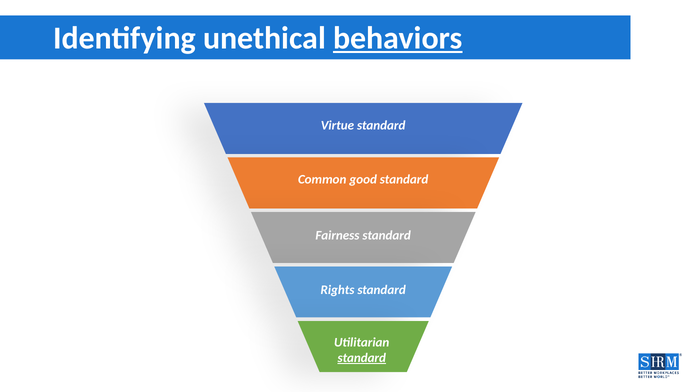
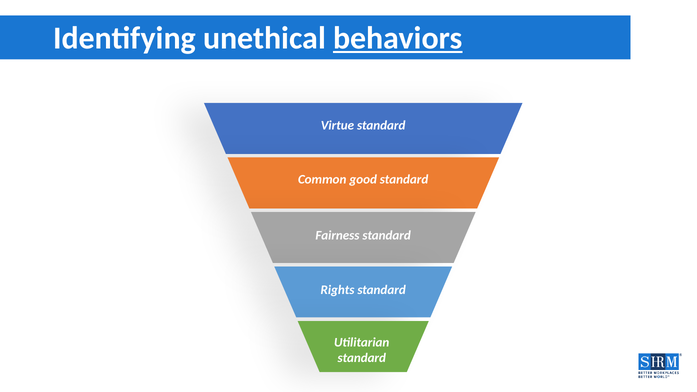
standard underline: present -> none (362, 358)
